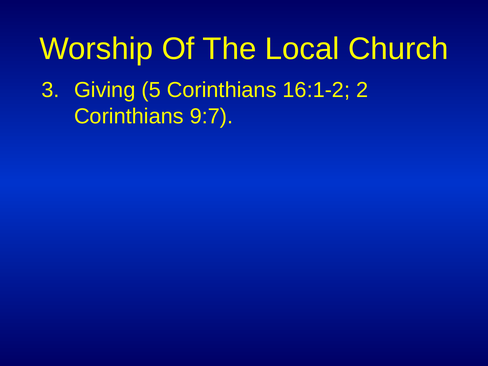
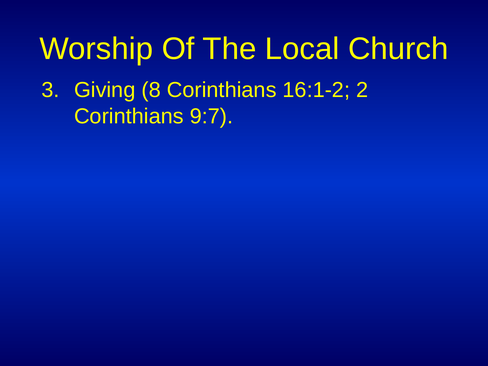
5: 5 -> 8 (151, 90)
